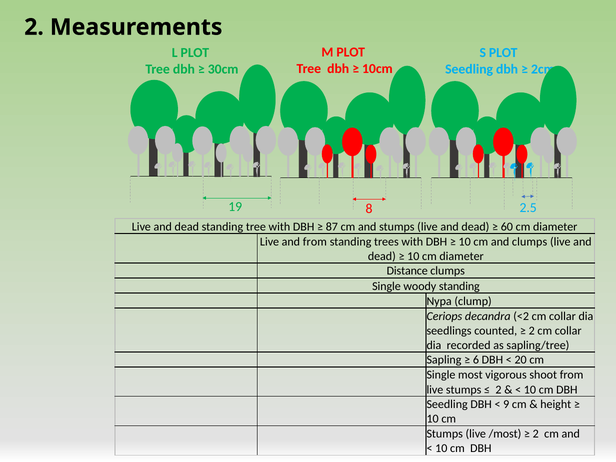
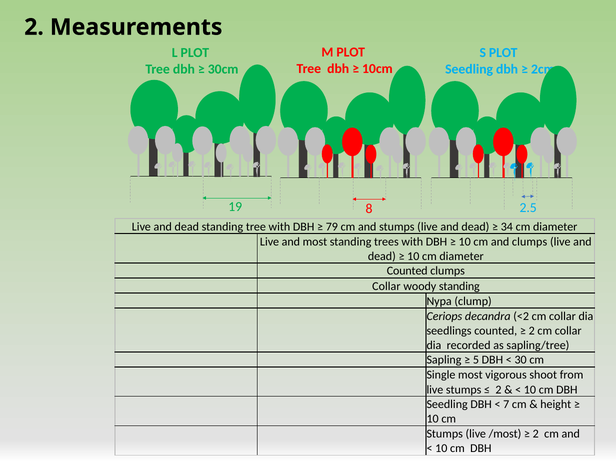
87: 87 -> 79 (332, 227)
60: 60 -> 34 (507, 227)
and from: from -> most (315, 242)
Distance: Distance -> Counted (407, 271)
Single: Single -> Collar (386, 286)
6: 6 -> 5 (476, 360)
20: 20 -> 30 (521, 360)
9: 9 -> 7 (506, 404)
